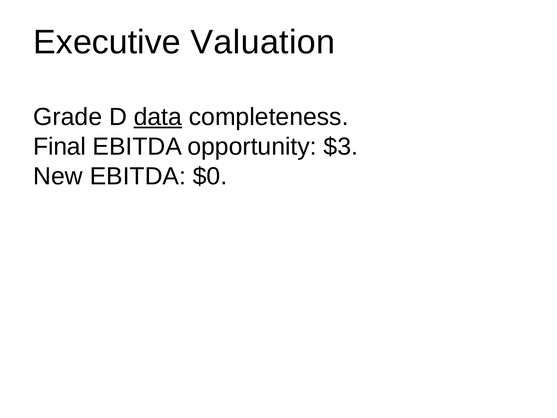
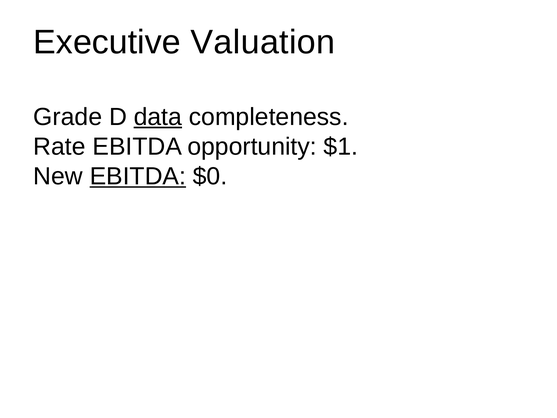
Final: Final -> Rate (59, 147)
$3: $3 -> $1 (341, 147)
EBITDA underline: none -> present (138, 176)
